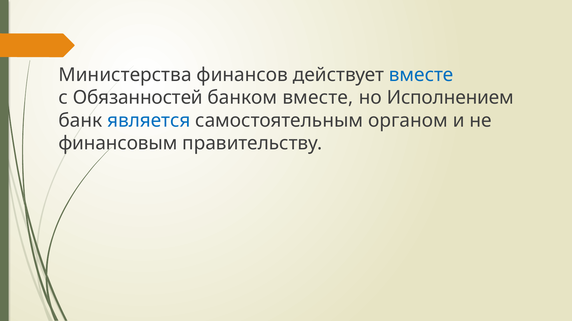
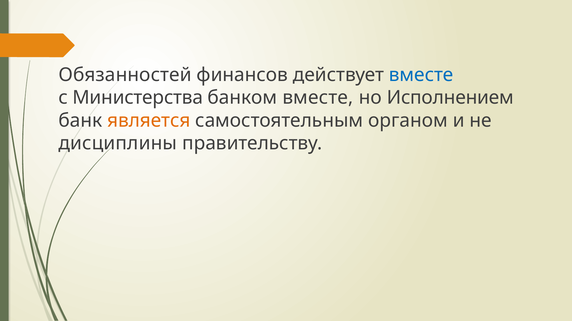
Министерства: Министерства -> Обязанностей (125, 75)
Обязанностей: Обязанностей -> Министерства (138, 98)
является colour: blue -> orange (149, 121)
финансовым: финансовым -> дисциплины (118, 144)
